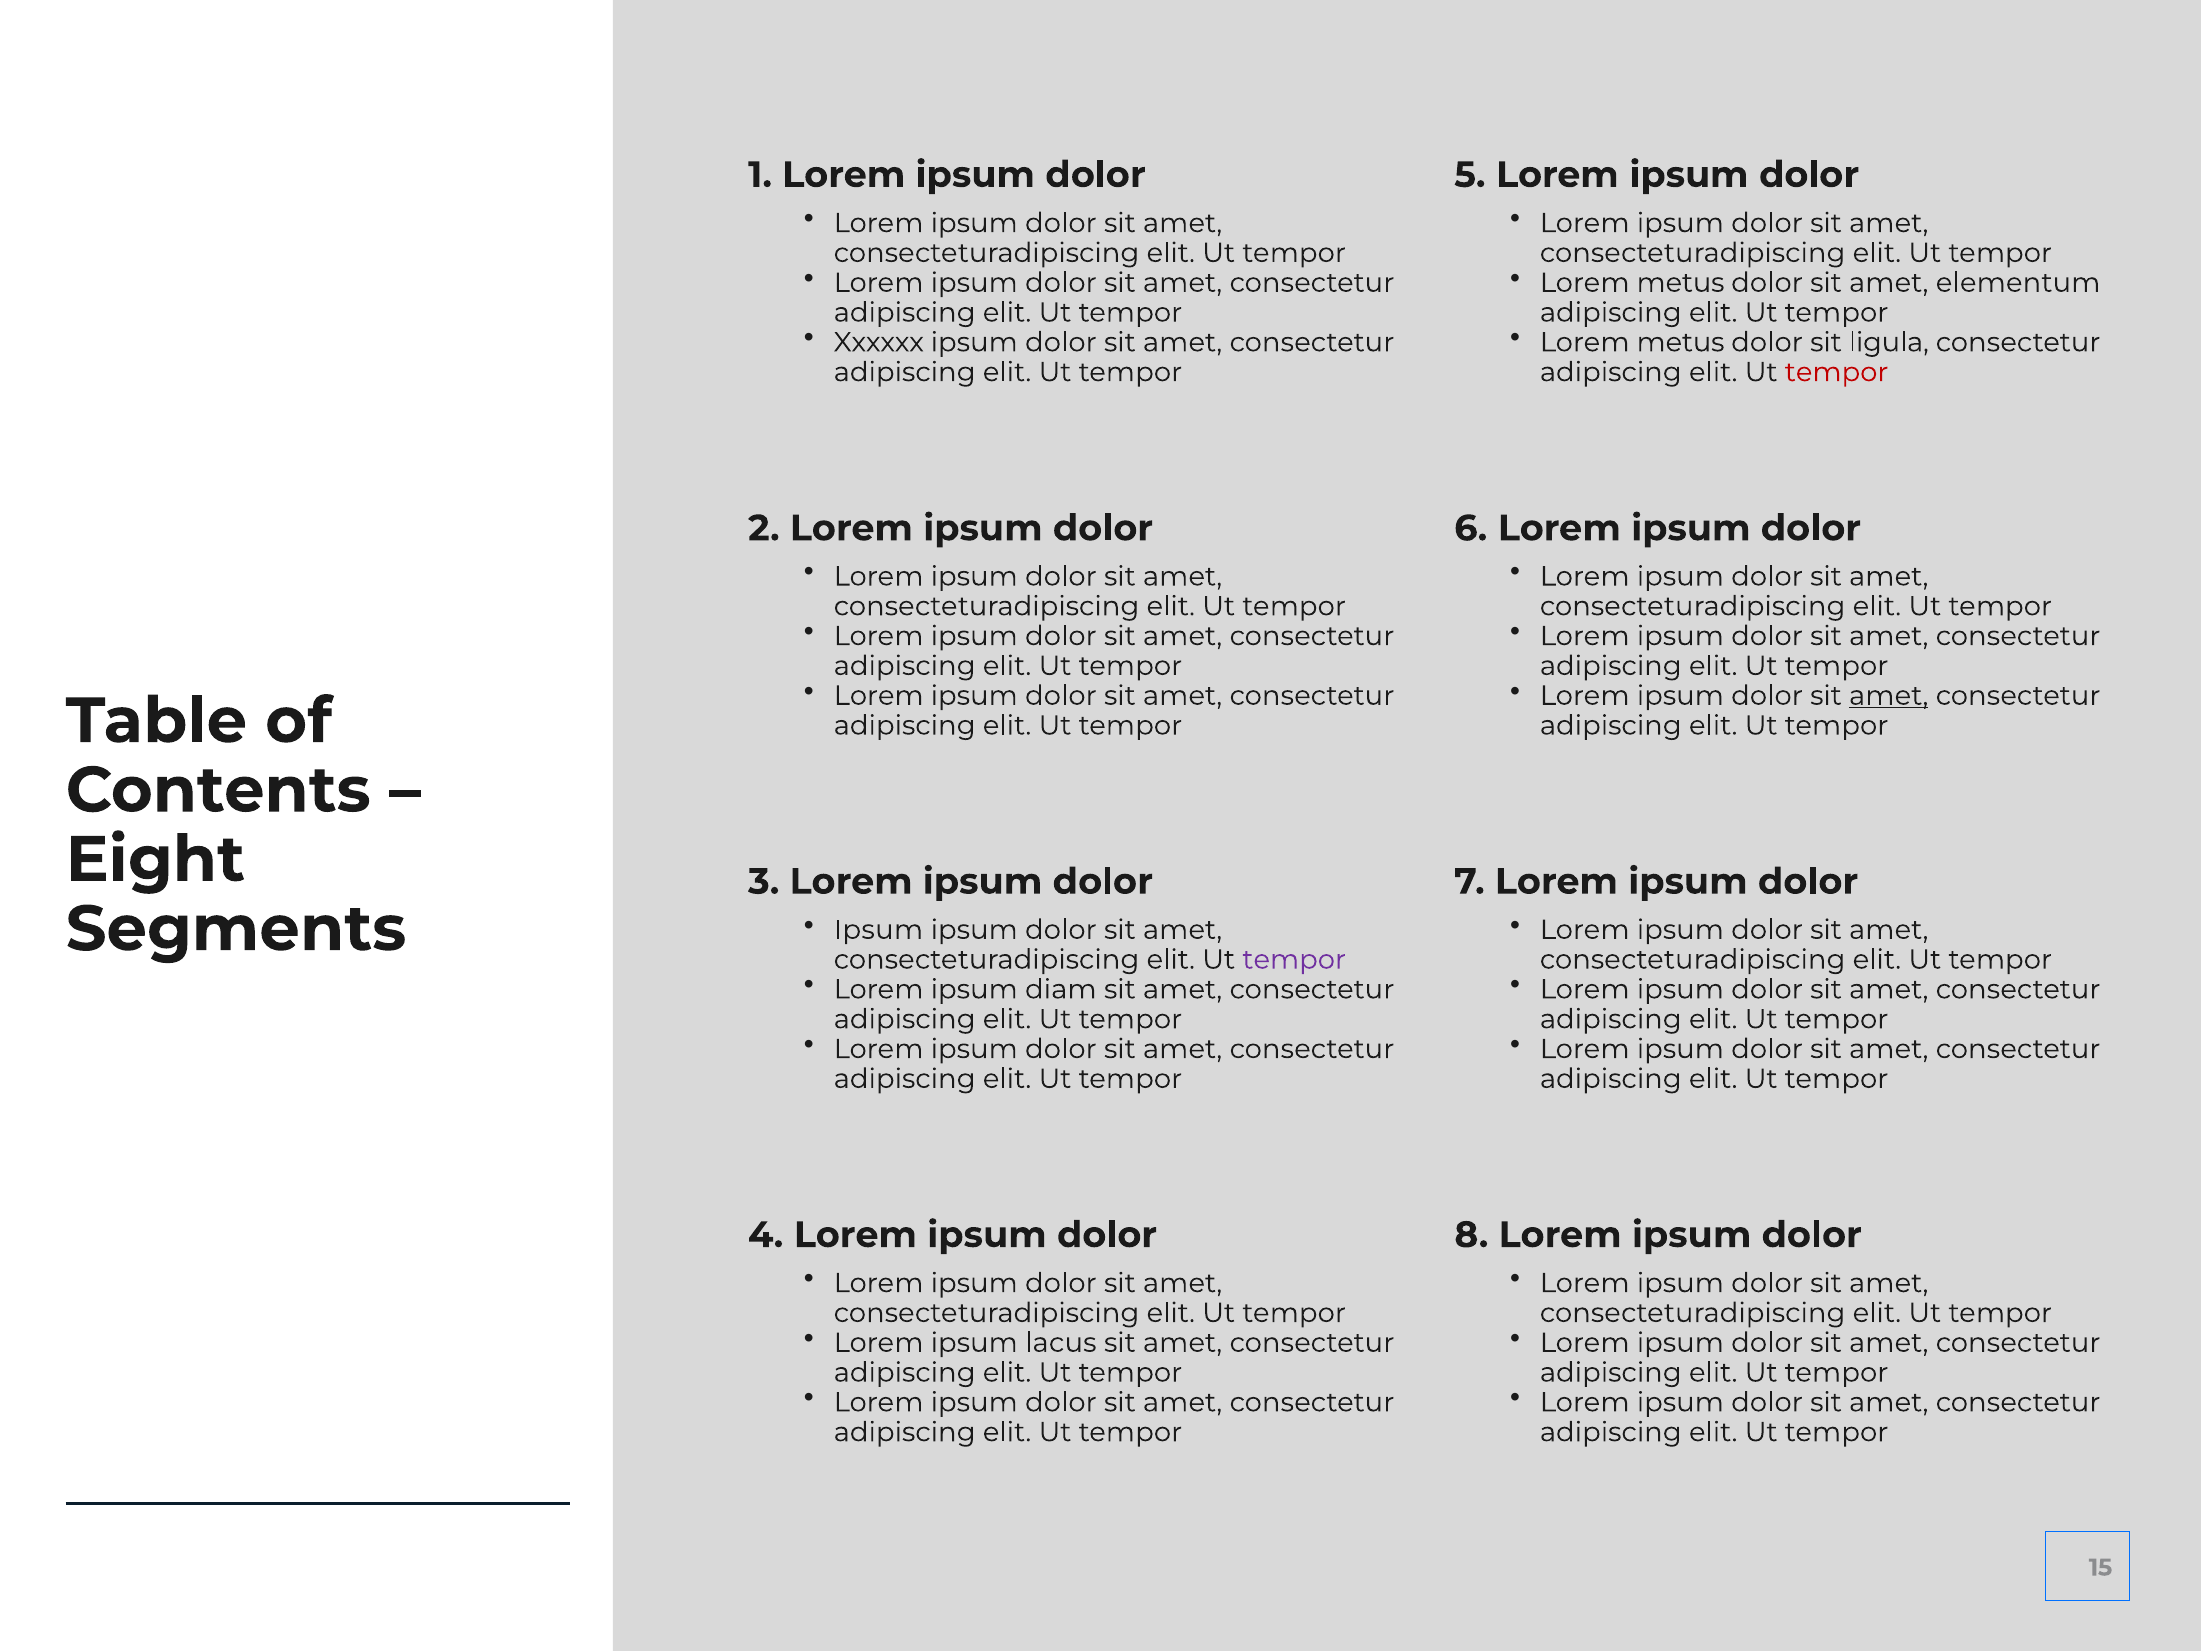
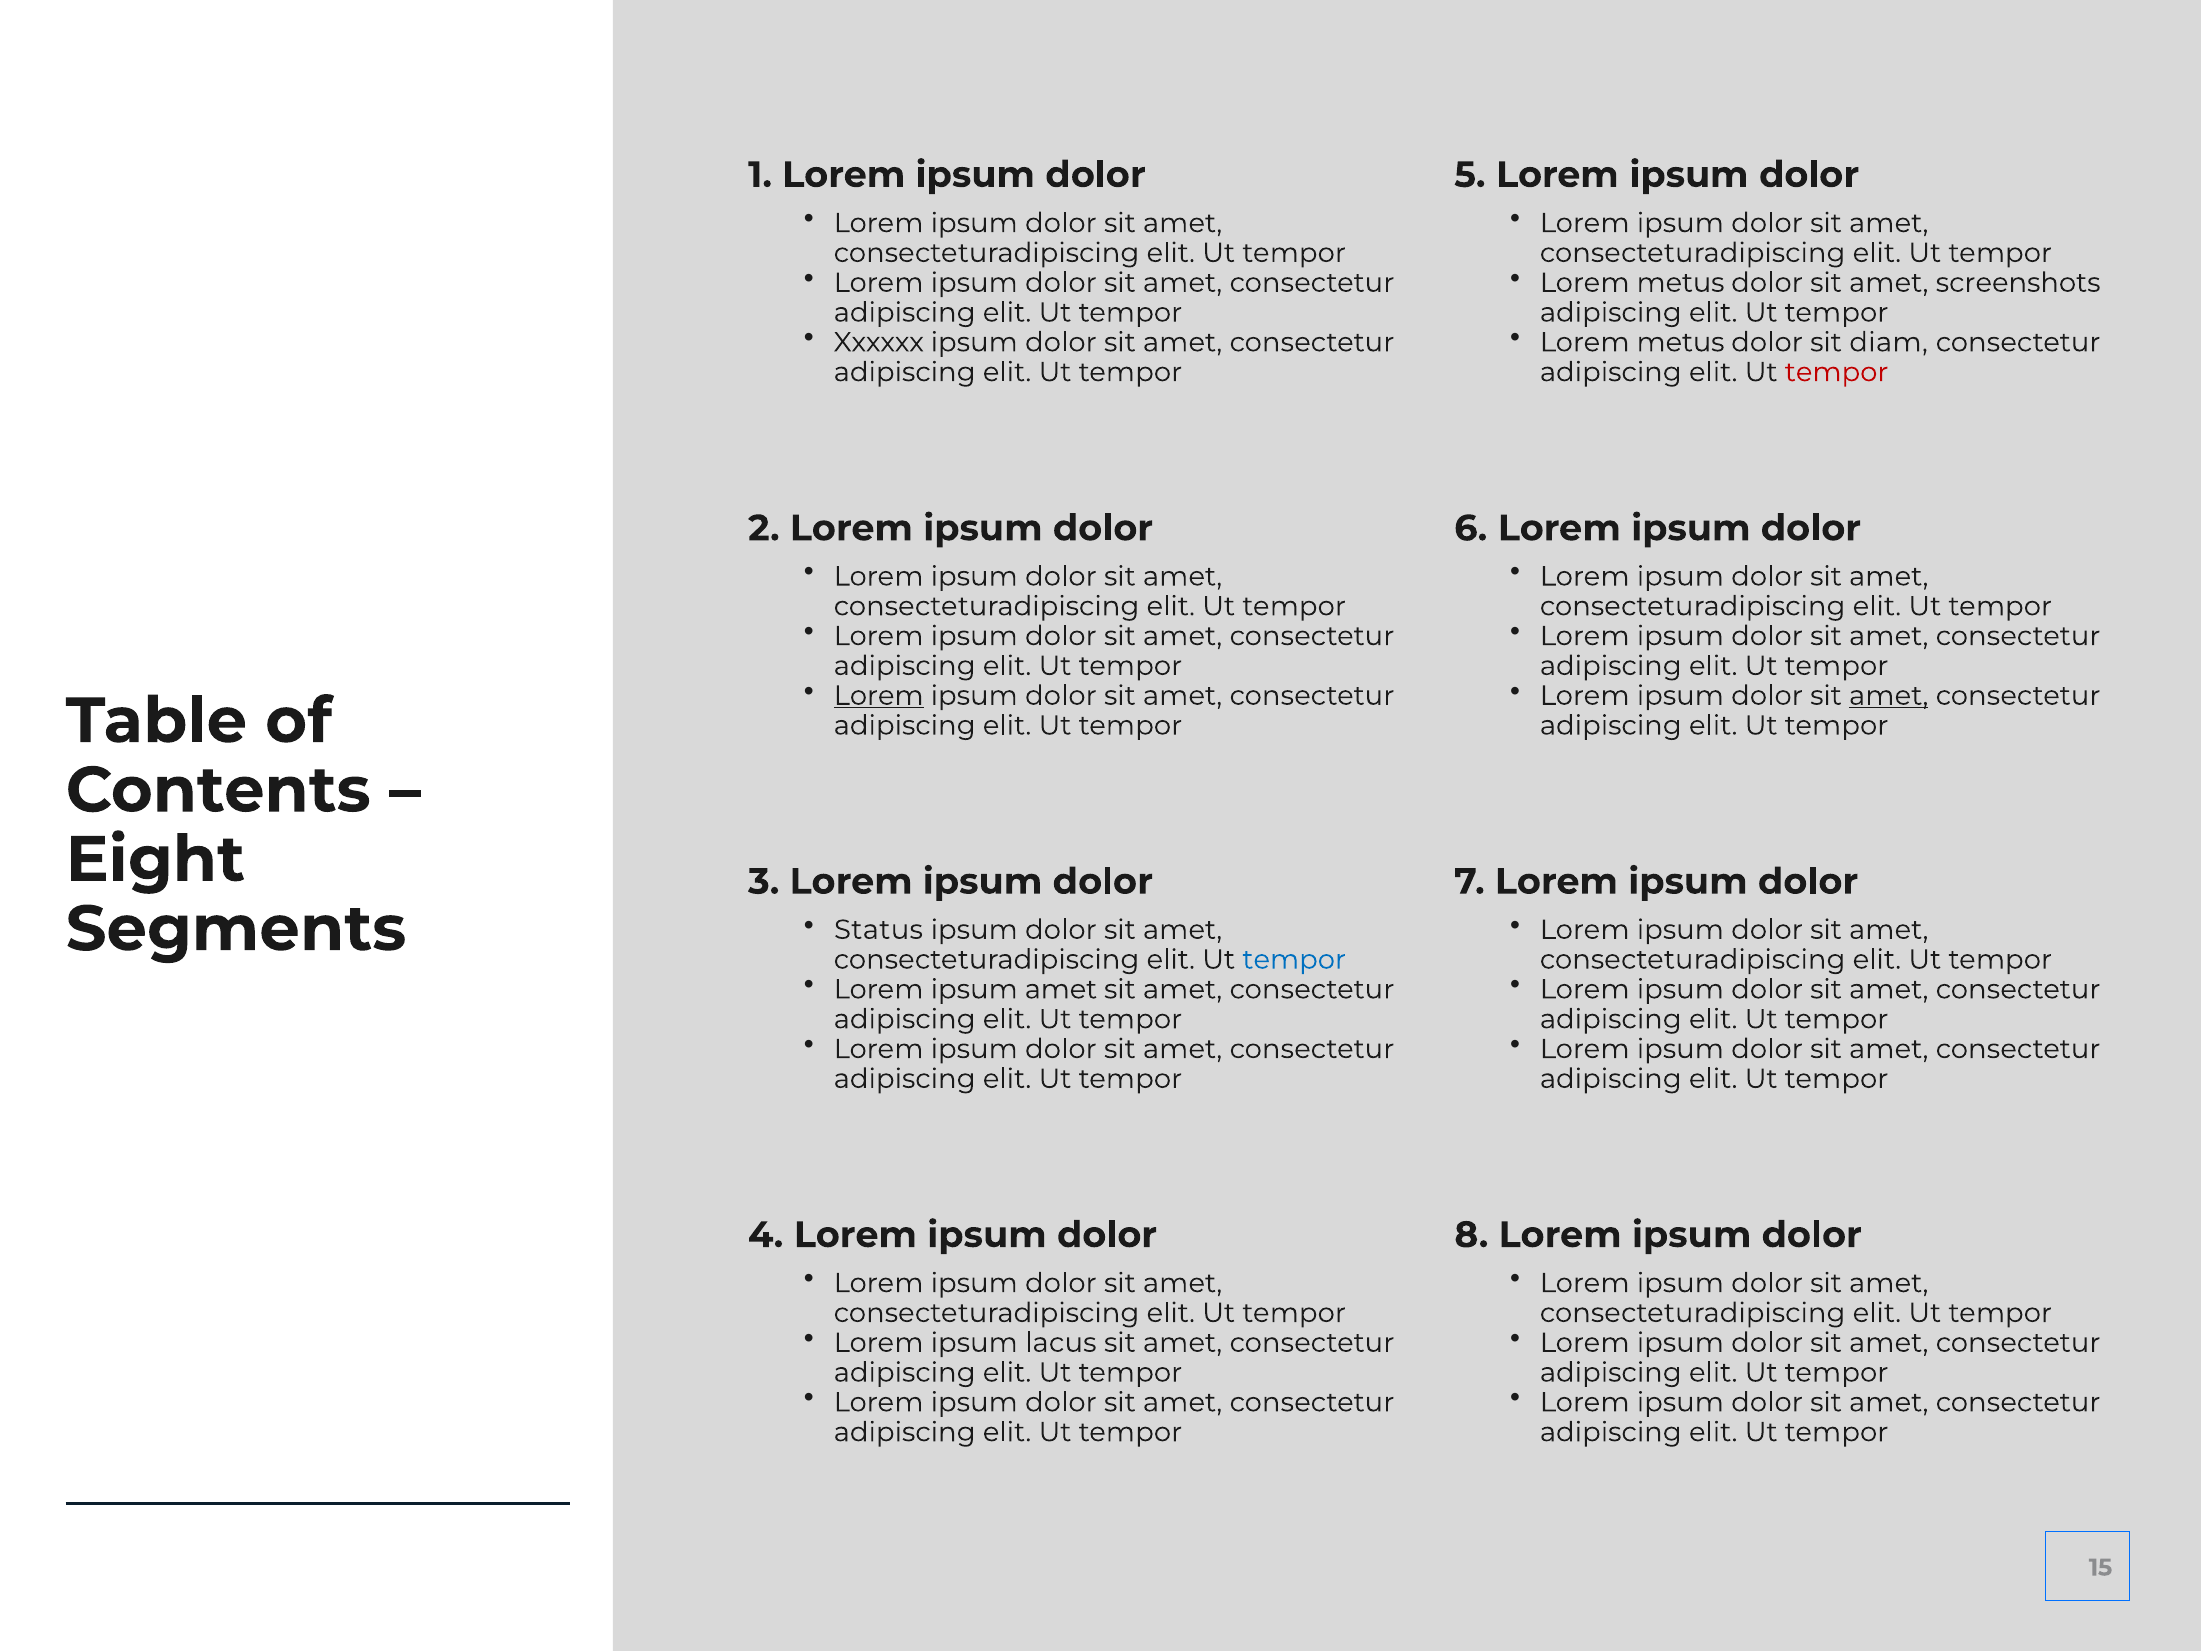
elementum: elementum -> screenshots (2018, 283)
ligula: ligula -> diam (1889, 342)
Lorem underline: none -> present (879, 696)
Ipsum: Ipsum -> Status (878, 930)
tempor colour: purple -> blue (1294, 959)
ipsum diam: diam -> amet (1061, 989)
